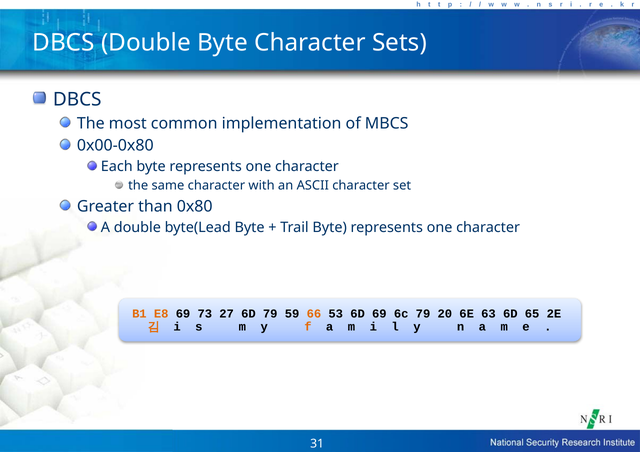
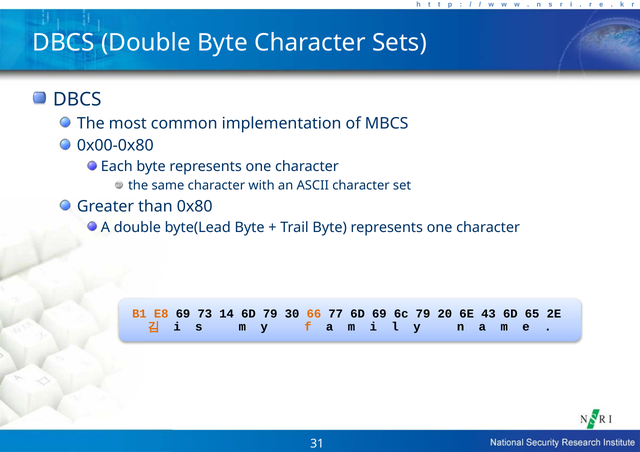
27: 27 -> 14 (227, 314)
59: 59 -> 30 (292, 314)
53: 53 -> 77 (336, 314)
63: 63 -> 43 (488, 314)
